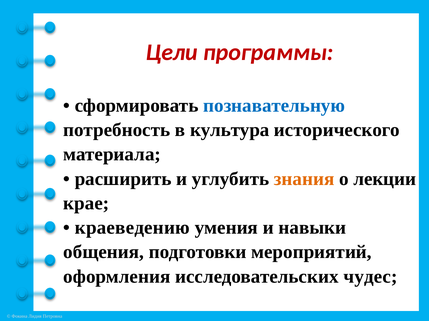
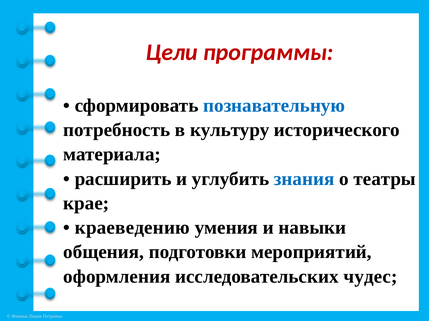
культура: культура -> культуру (230, 130)
знания colour: orange -> blue (304, 179)
лекции: лекции -> театры (385, 179)
